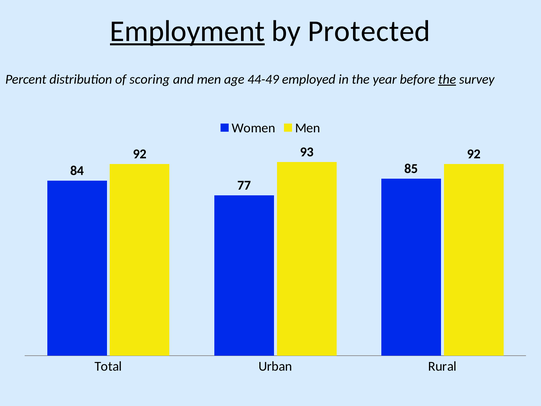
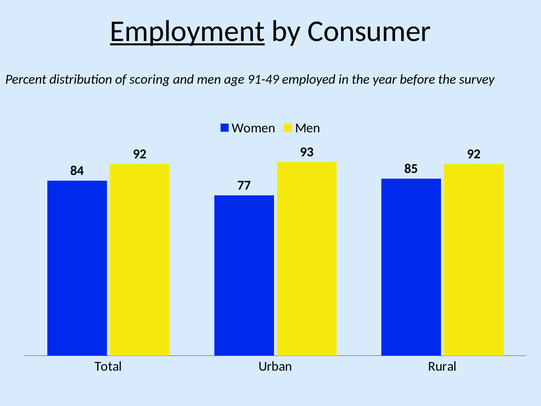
Protected: Protected -> Consumer (369, 31)
44-49: 44-49 -> 91-49 (263, 79)
the underline: present -> none (447, 79)
